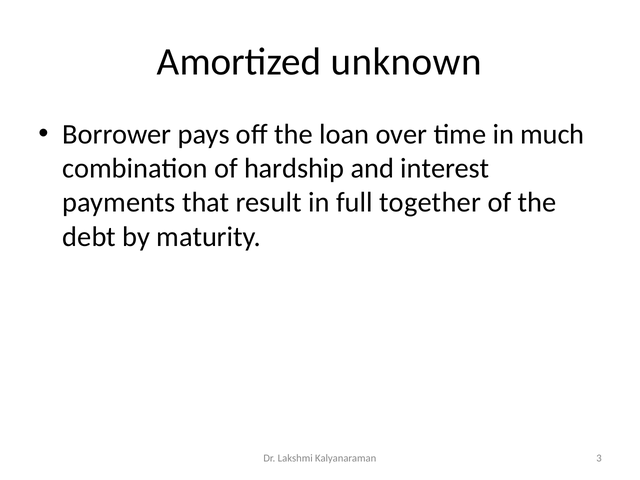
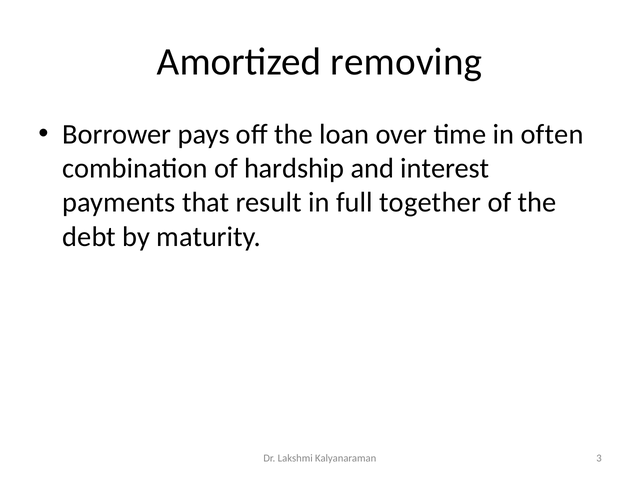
unknown: unknown -> removing (406, 62)
much: much -> often (552, 134)
